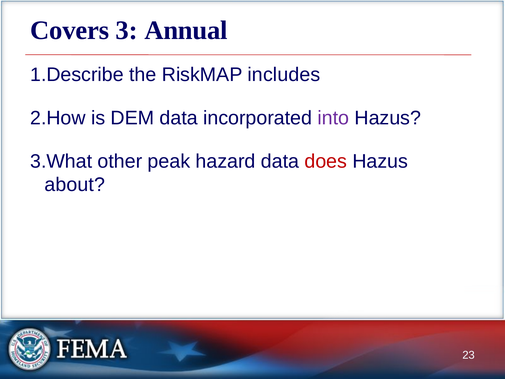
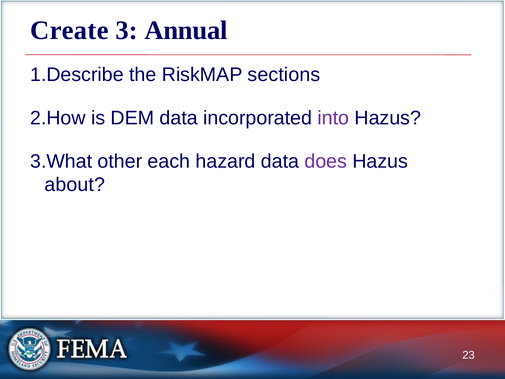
Covers: Covers -> Create (69, 30)
includes: includes -> sections (284, 75)
peak: peak -> each (169, 161)
does colour: red -> purple (326, 161)
